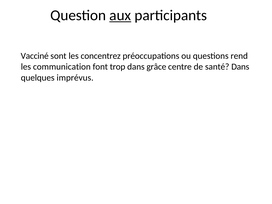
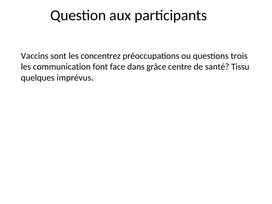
aux underline: present -> none (120, 15)
Vacciné: Vacciné -> Vaccins (35, 56)
rend: rend -> trois (239, 56)
trop: trop -> face (118, 67)
santé Dans: Dans -> Tissu (240, 67)
